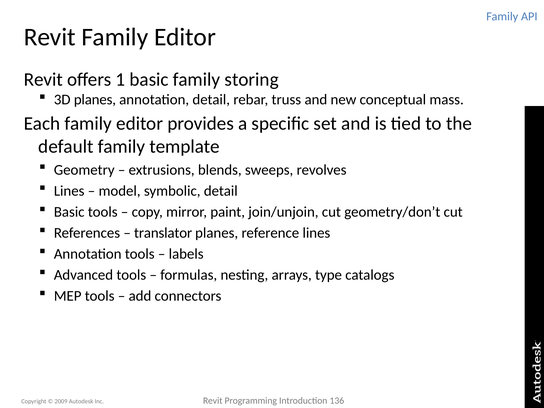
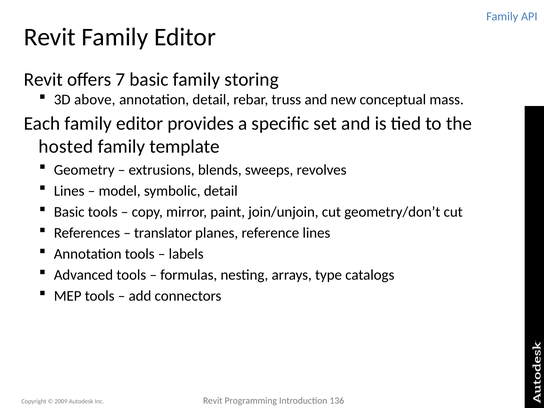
1: 1 -> 7 (120, 80)
3D planes: planes -> above (95, 100)
default: default -> hosted (66, 147)
